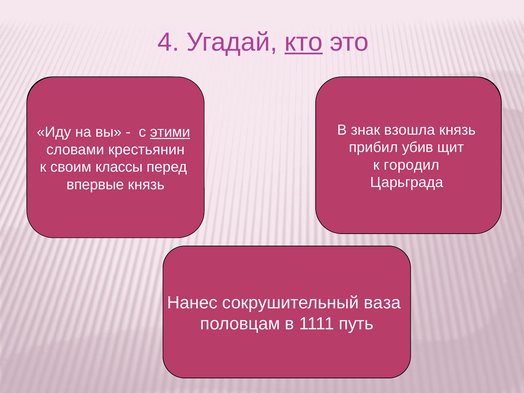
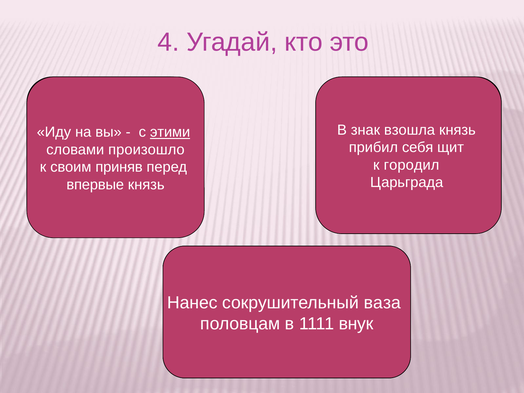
кто underline: present -> none (304, 42)
убив: убив -> себя (418, 148)
крестьянин: крестьянин -> произошло (146, 150)
классы: классы -> приняв (119, 167)
путь: путь -> внук (356, 324)
